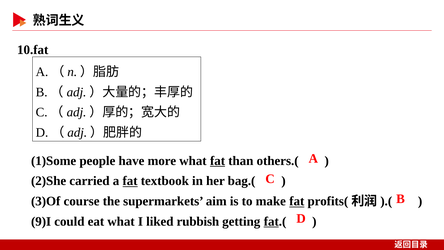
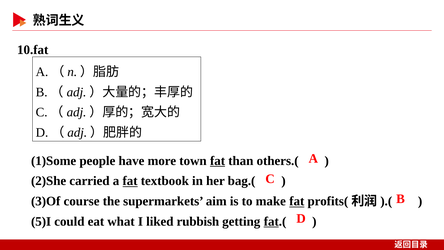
more what: what -> town (193, 161)
9)I: 9)I -> 5)I (41, 221)
